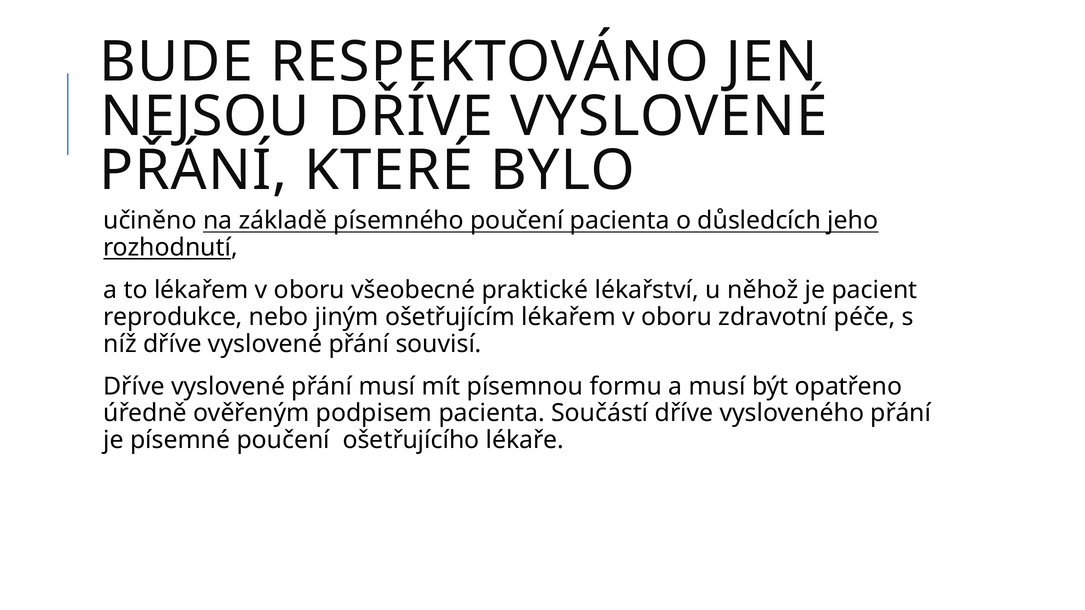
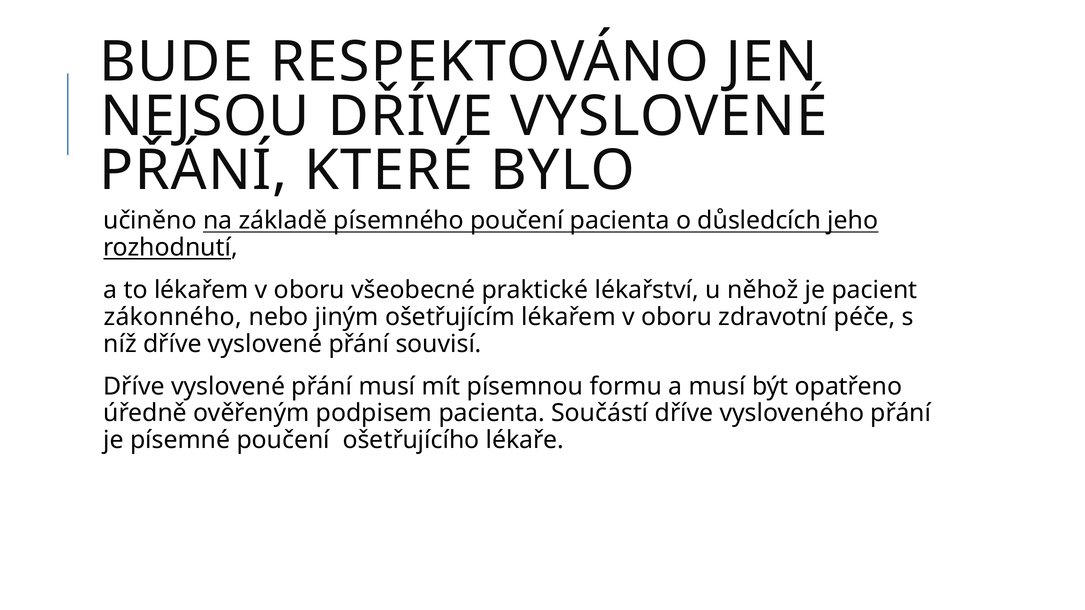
reprodukce: reprodukce -> zákonného (173, 317)
